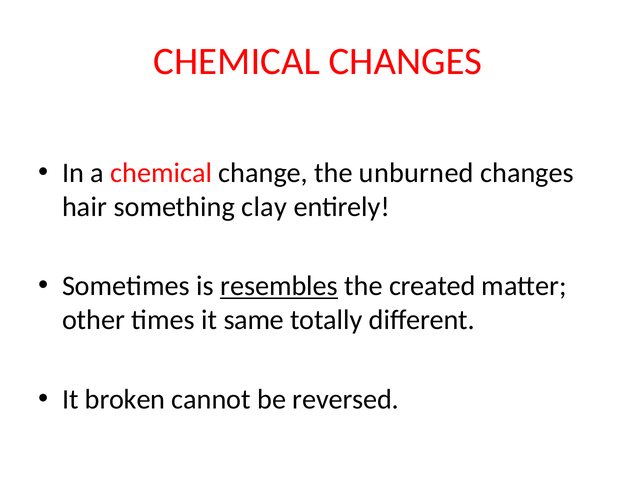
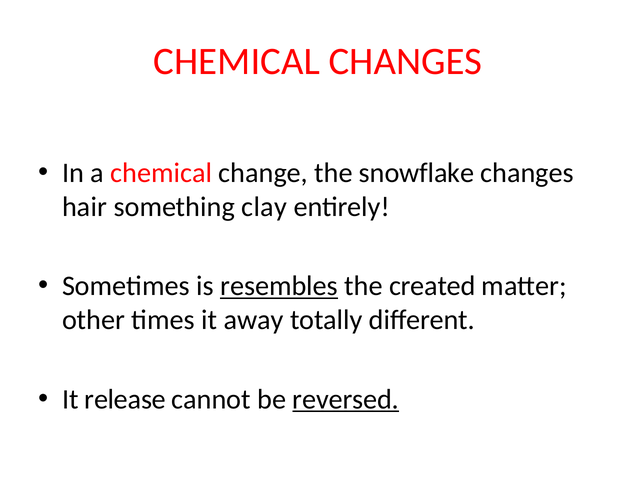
unburned: unburned -> snowflake (417, 173)
same: same -> away (254, 320)
broken: broken -> release (125, 399)
reversed underline: none -> present (346, 399)
